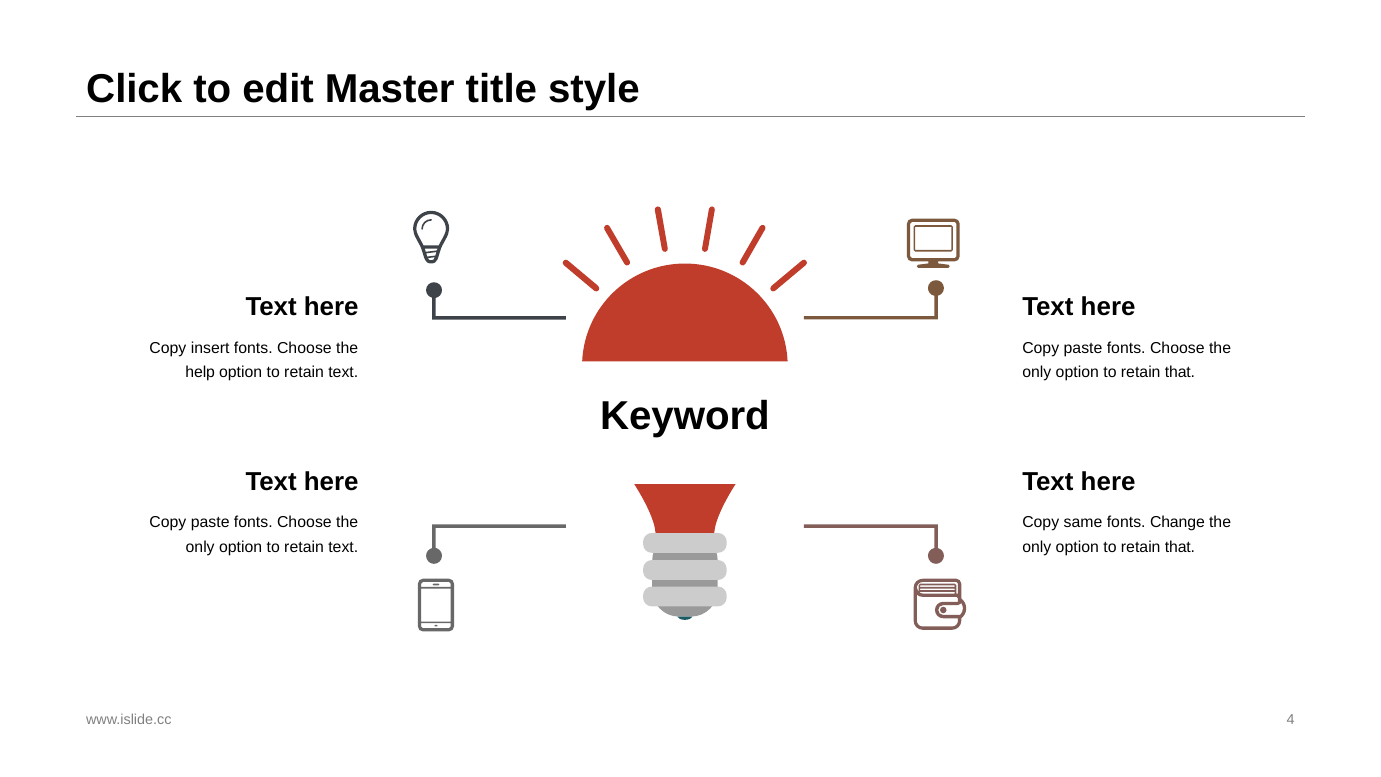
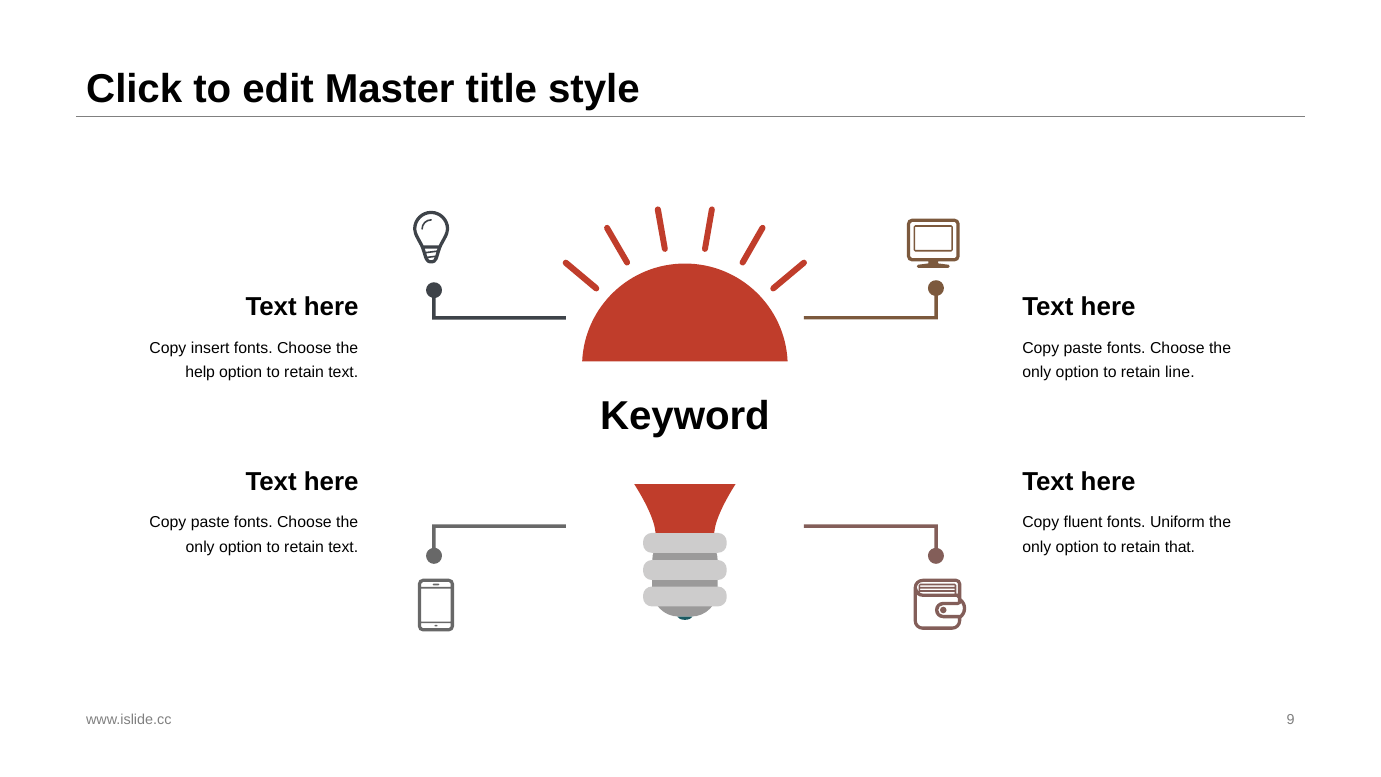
that: that -> line (1180, 372)
same: same -> fluent (1083, 522)
Change: Change -> Uniform (1177, 522)
4: 4 -> 9 (1291, 720)
